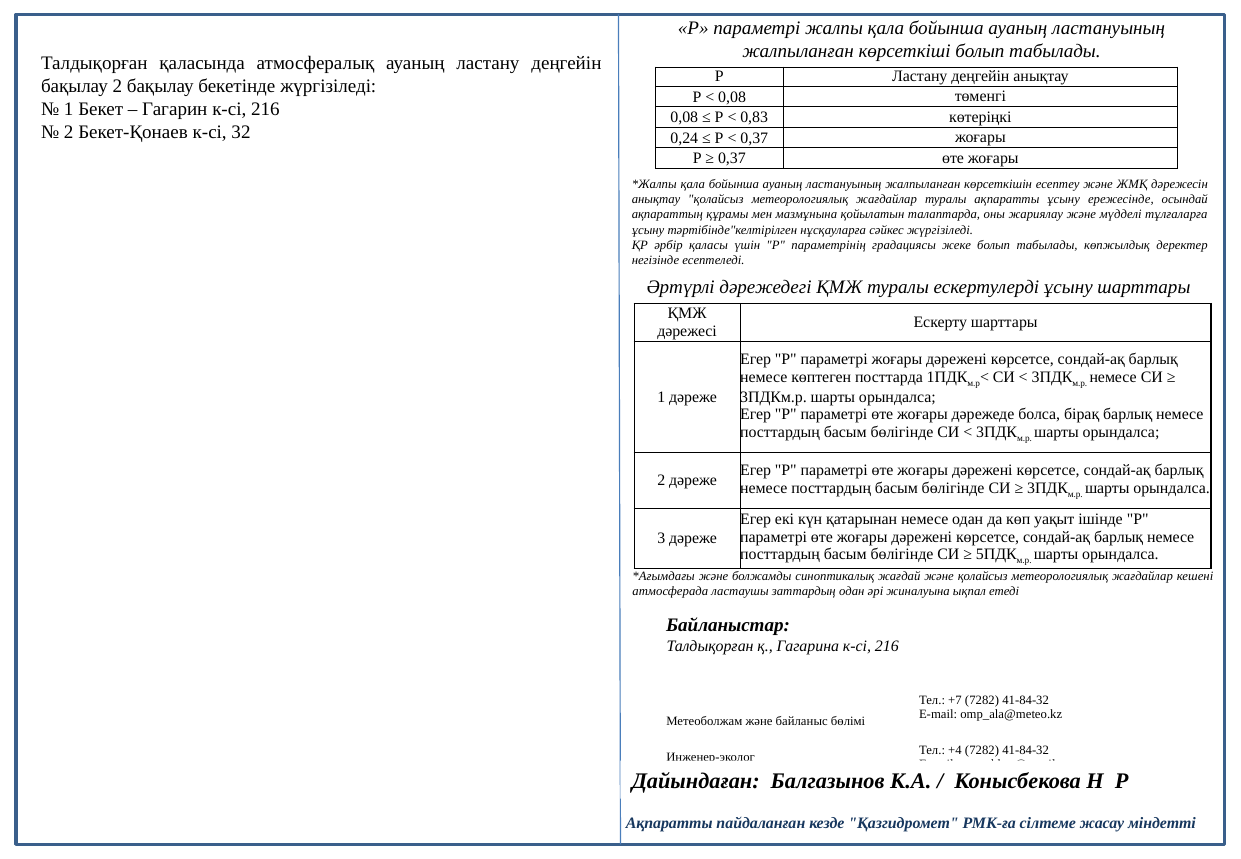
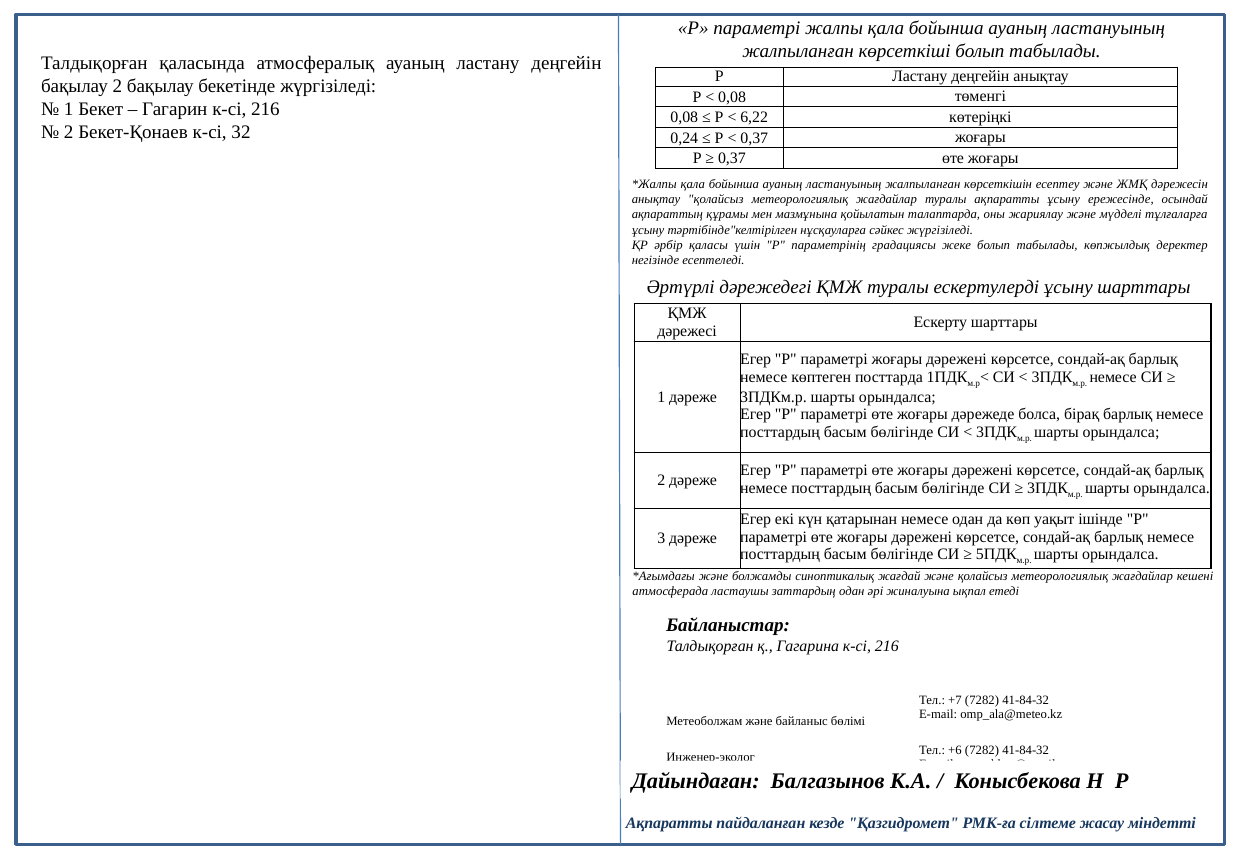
0,83: 0,83 -> 6,22 (754, 118)
+4: +4 -> +6 (955, 750)
